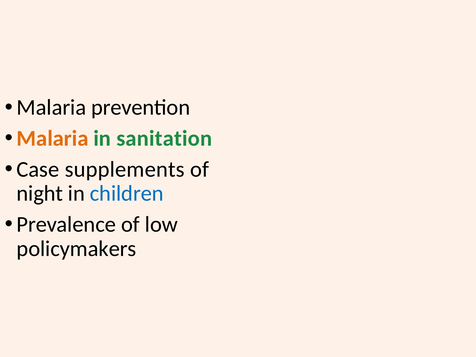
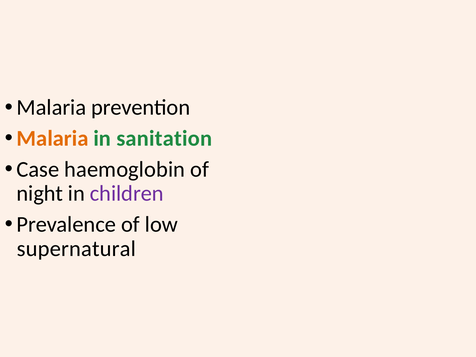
supplements: supplements -> haemoglobin (125, 169)
children colour: blue -> purple (127, 194)
policymakers: policymakers -> supernatural (76, 249)
